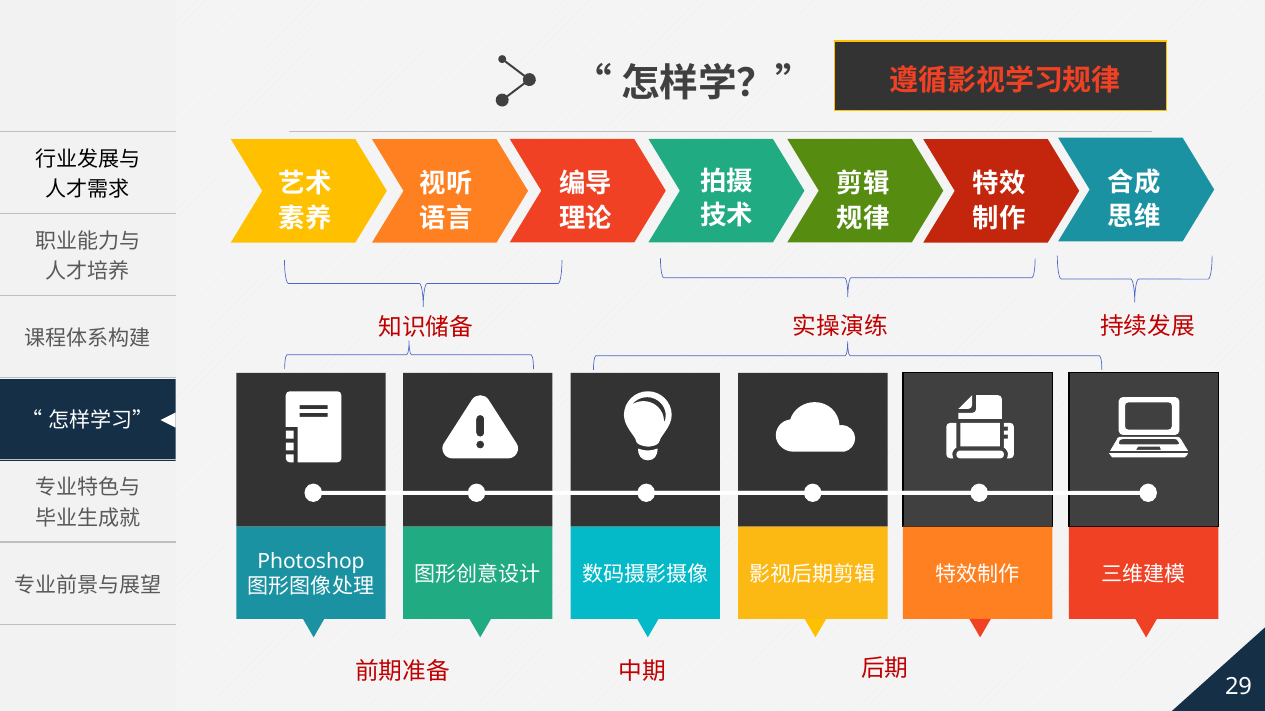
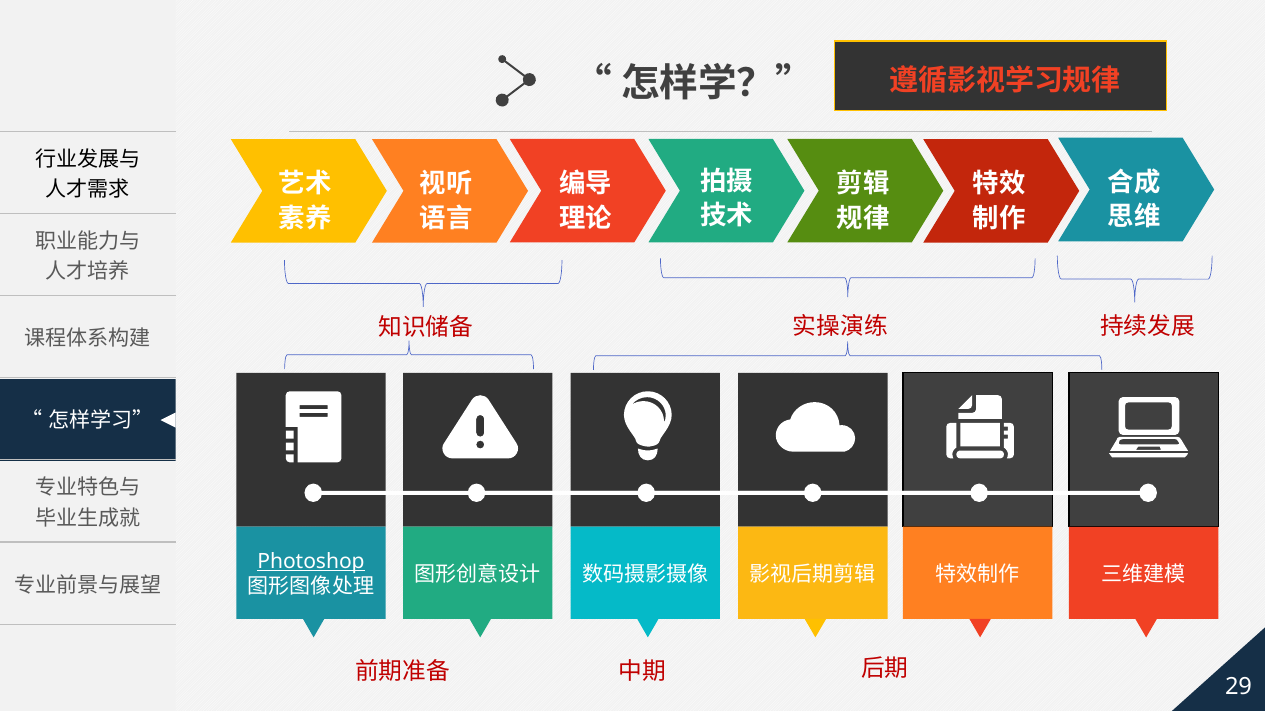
Photoshop underline: none -> present (311, 562)
